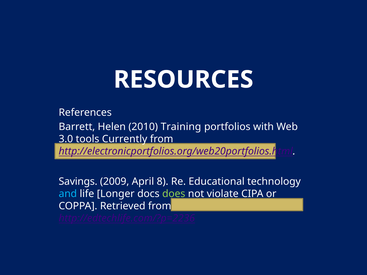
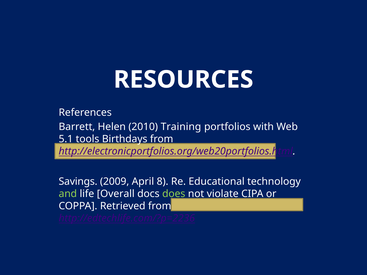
3.0: 3.0 -> 5.1 (66, 139)
Currently: Currently -> Birthdays (125, 139)
and colour: light blue -> light green (68, 194)
Longer: Longer -> Overall (116, 194)
